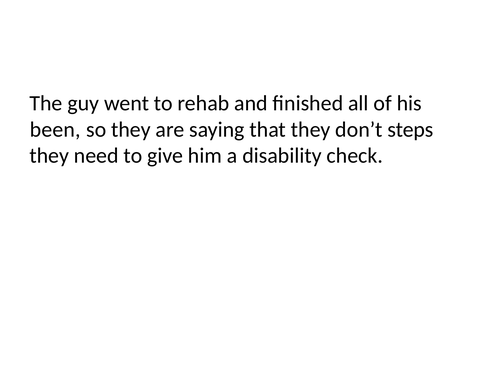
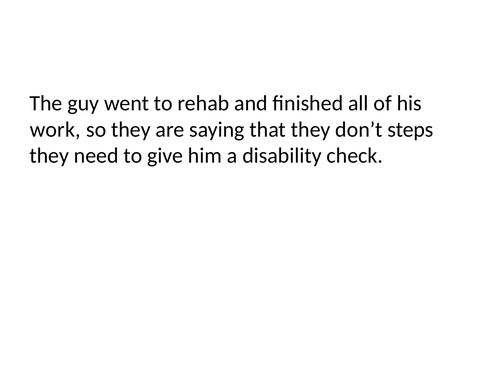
been: been -> work (55, 129)
